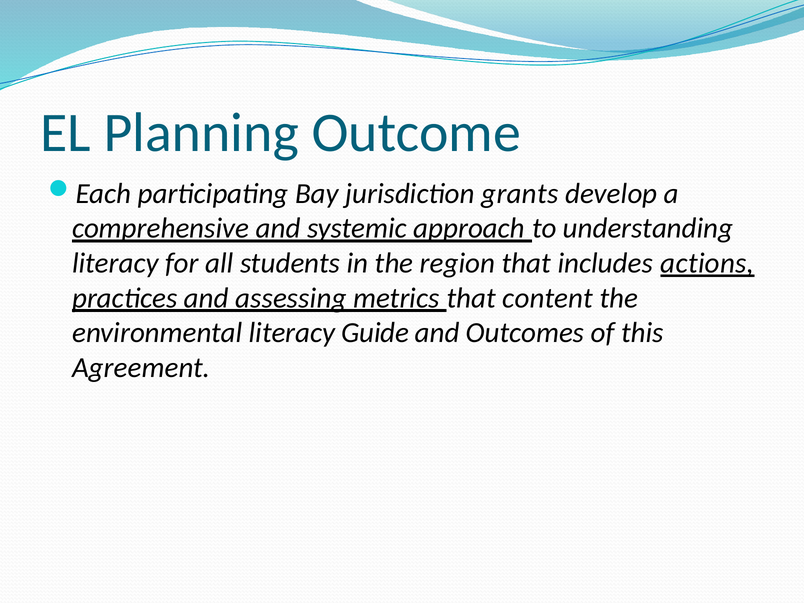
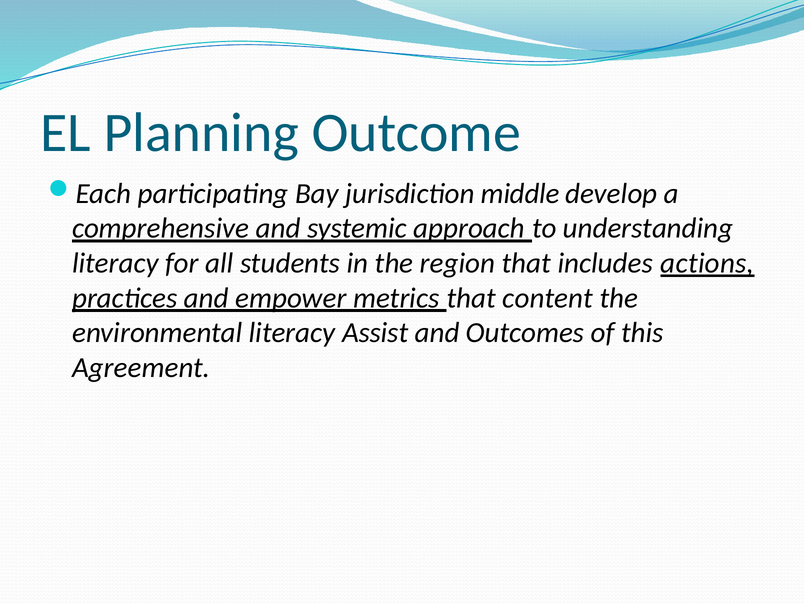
grants: grants -> middle (520, 194)
assessing: assessing -> empower (291, 298)
Guide: Guide -> Assist (375, 333)
